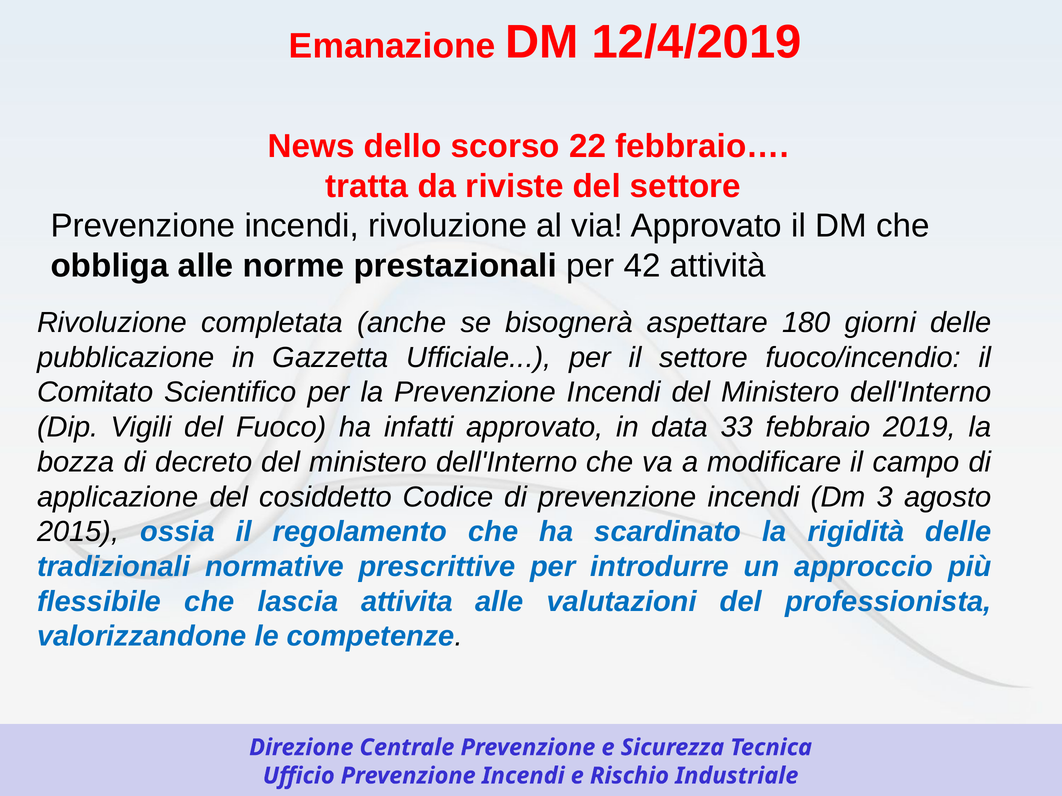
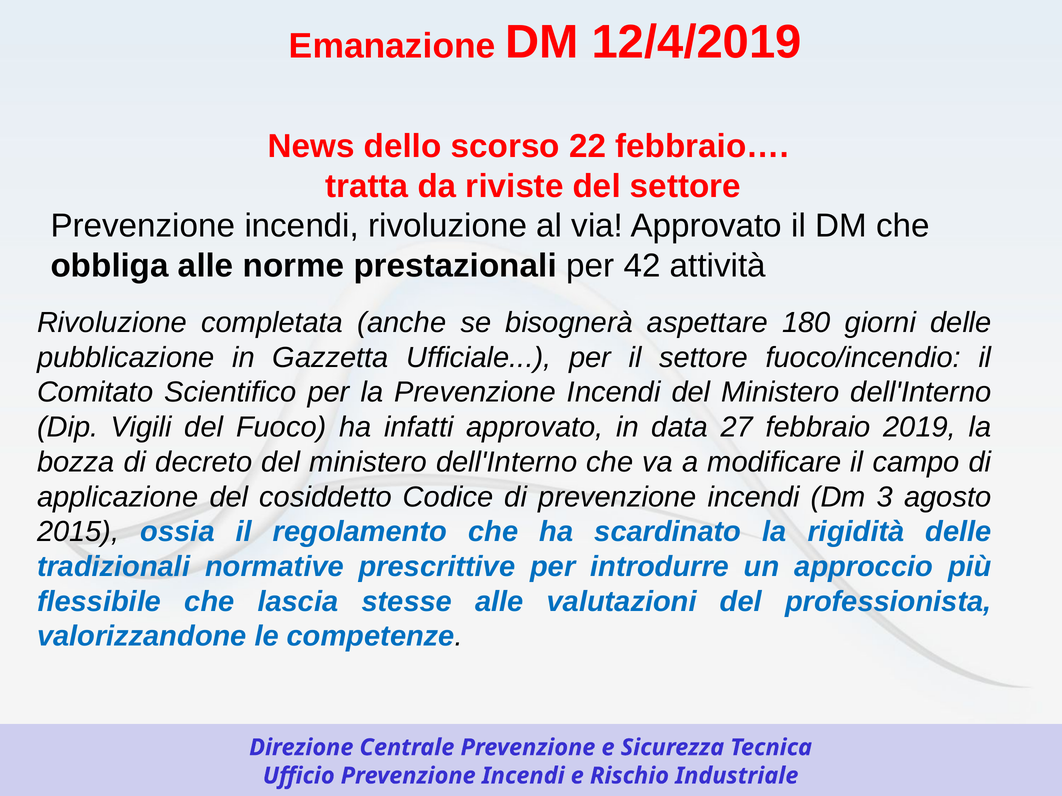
33: 33 -> 27 (737, 428)
attivita: attivita -> stesse (407, 602)
